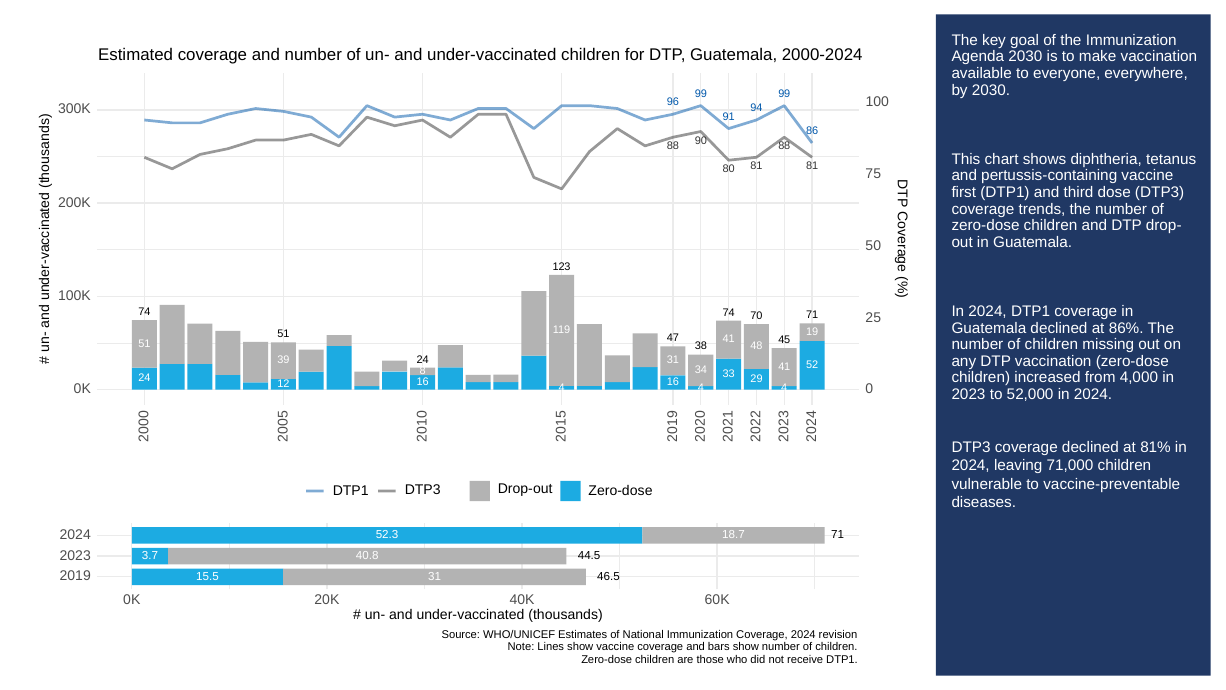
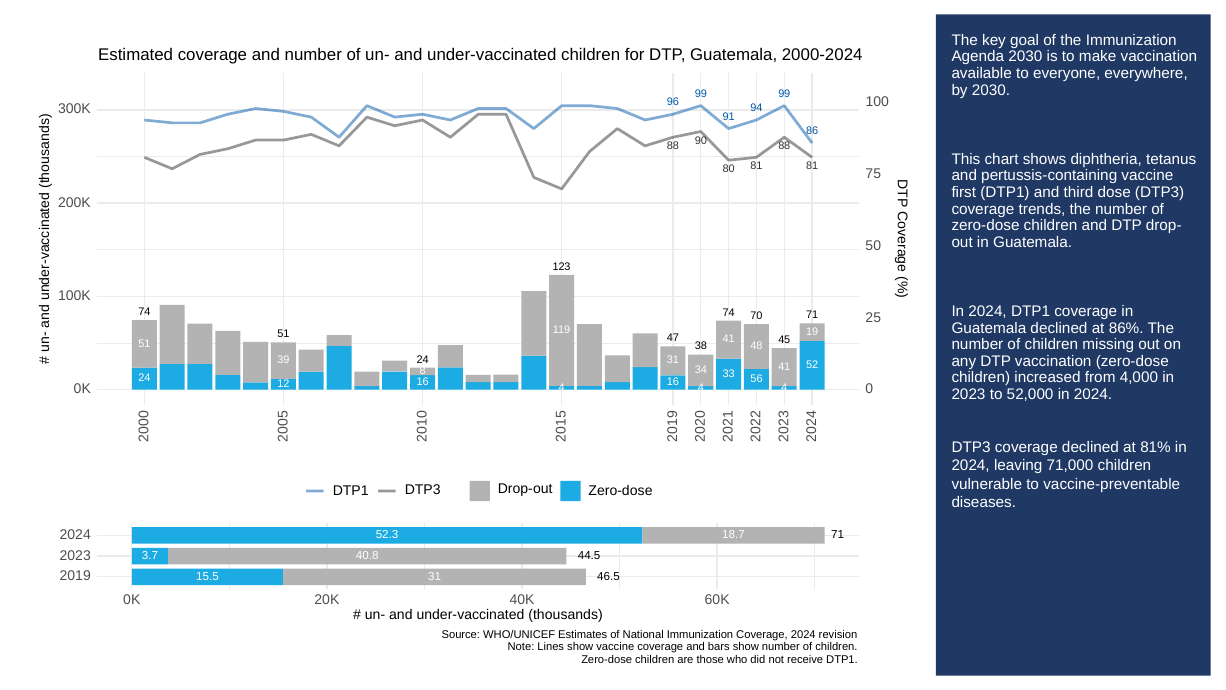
29: 29 -> 56 (757, 379)
